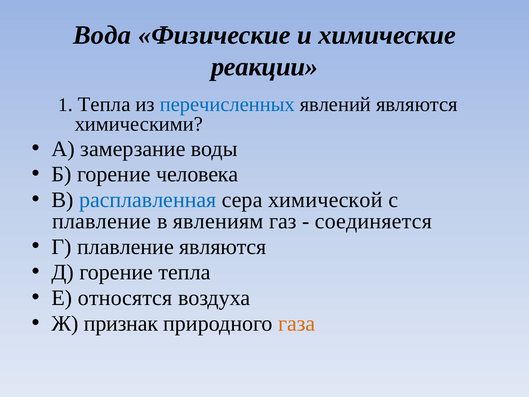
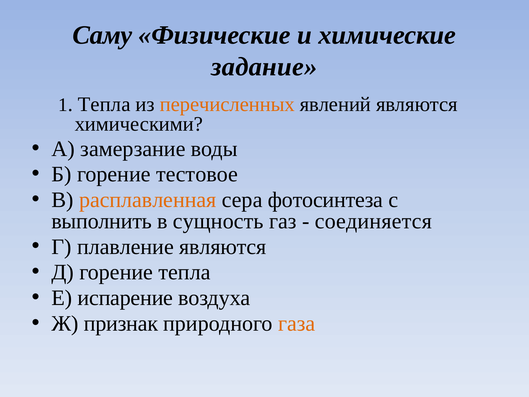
Вода: Вода -> Саму (102, 35)
реакции: реакции -> задание (264, 67)
перечисленных colour: blue -> orange (227, 104)
человека: человека -> тестовое (197, 174)
расплавленная colour: blue -> orange (148, 200)
химической: химической -> фотосинтеза (326, 200)
плавление: плавление -> выполнить (102, 221)
явлениям: явлениям -> сущность (218, 221)
относятся: относятся -> испарение (125, 298)
